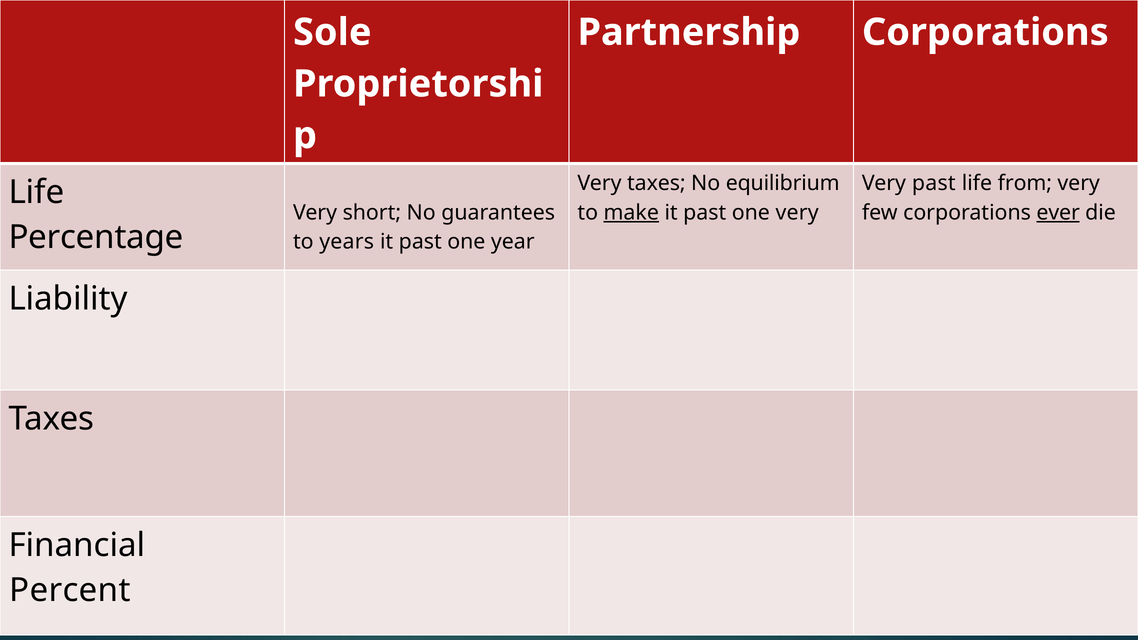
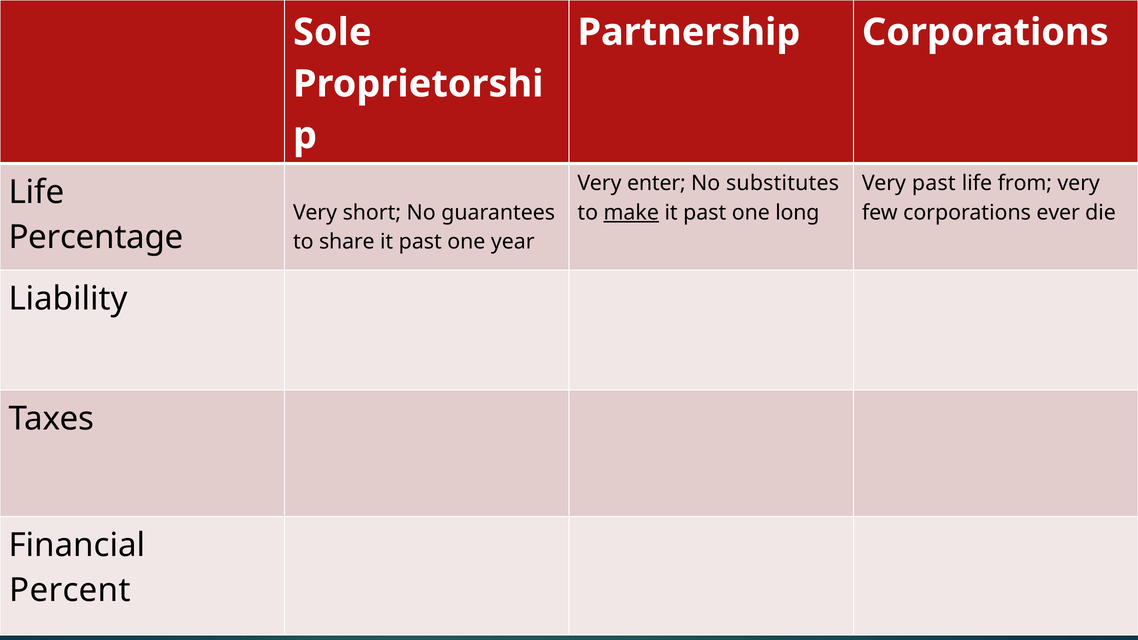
Very taxes: taxes -> enter (656, 183)
equilibrium: equilibrium -> substitutes (783, 183)
one very: very -> long (797, 213)
ever underline: present -> none (1058, 213)
years: years -> share (347, 242)
